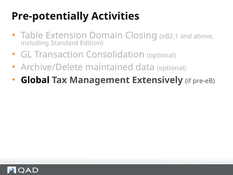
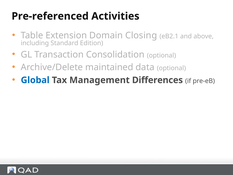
Pre-potentially: Pre-potentially -> Pre-referenced (50, 16)
Global colour: black -> blue (35, 80)
Extensively: Extensively -> Differences (157, 80)
